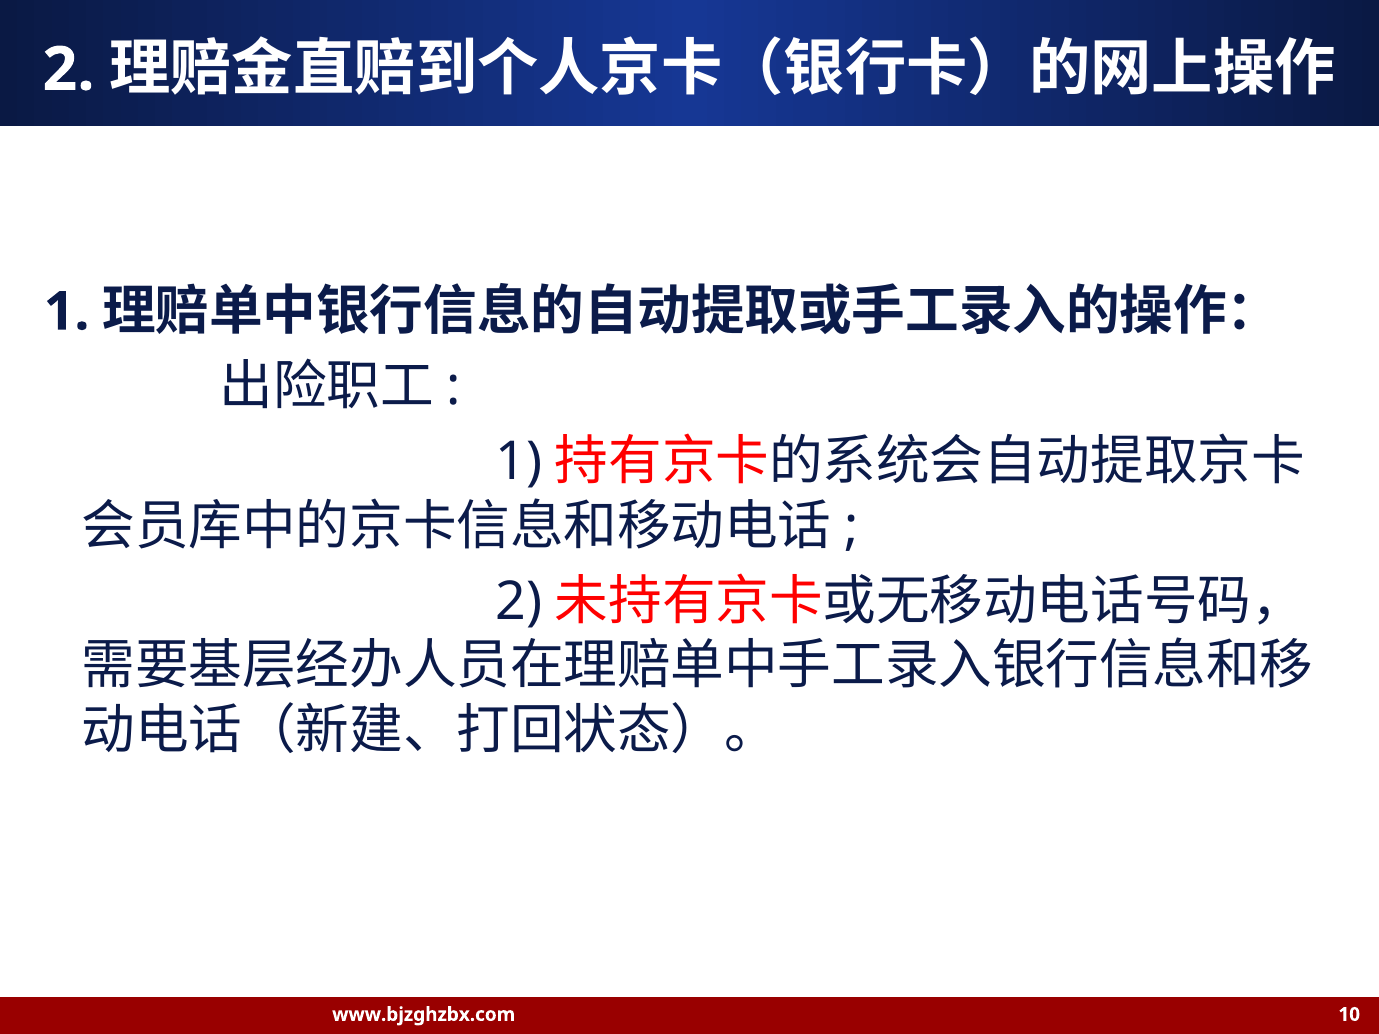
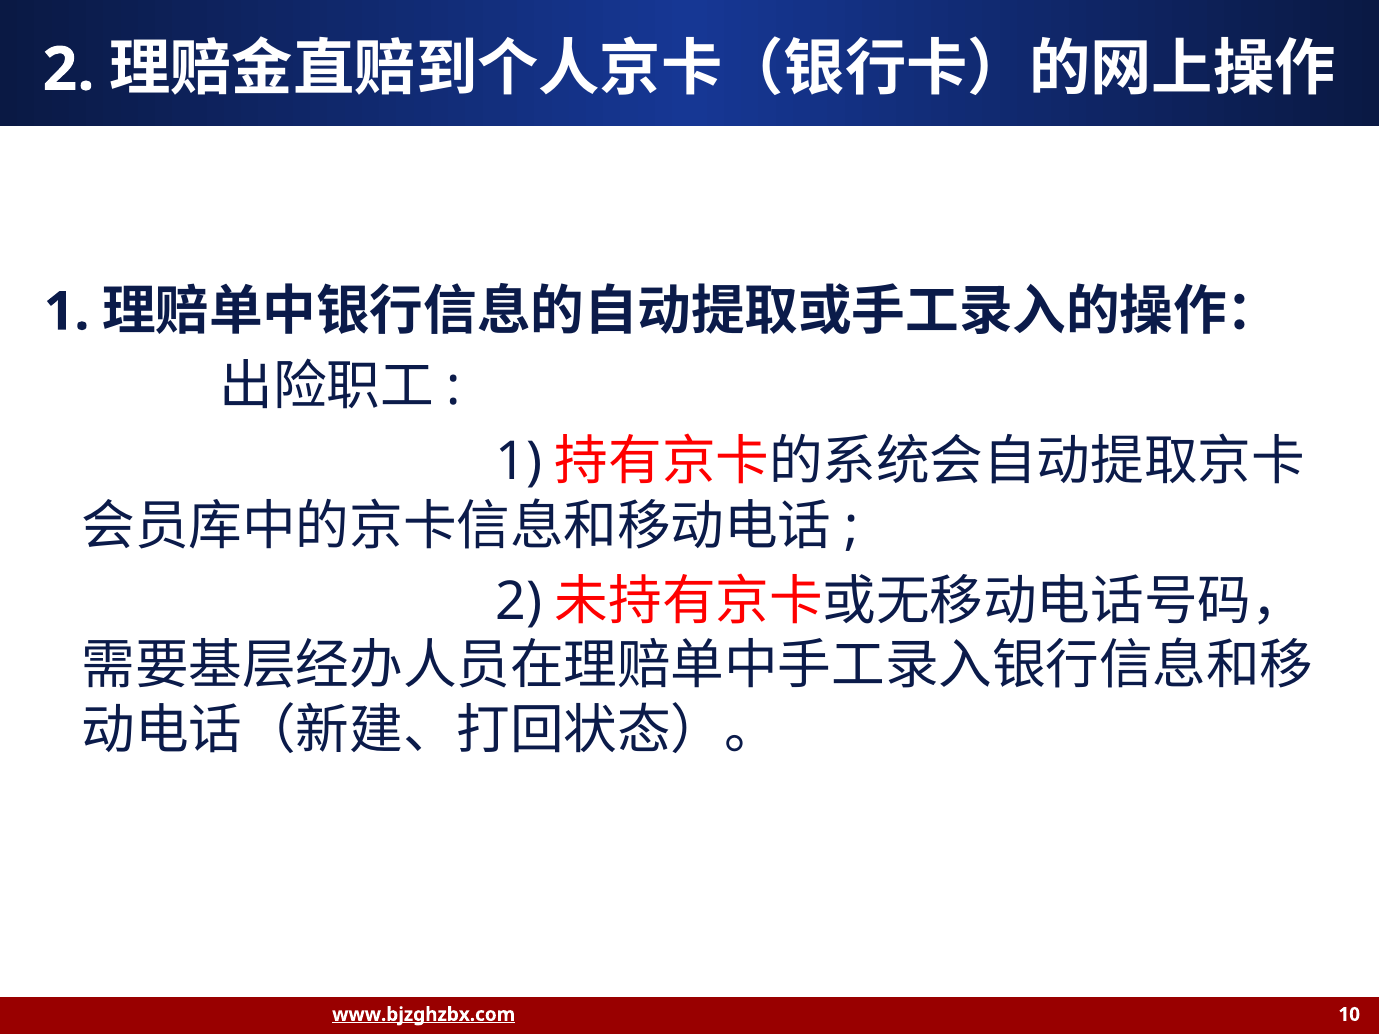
www.bjzghzbx.com underline: none -> present (424, 1015)
